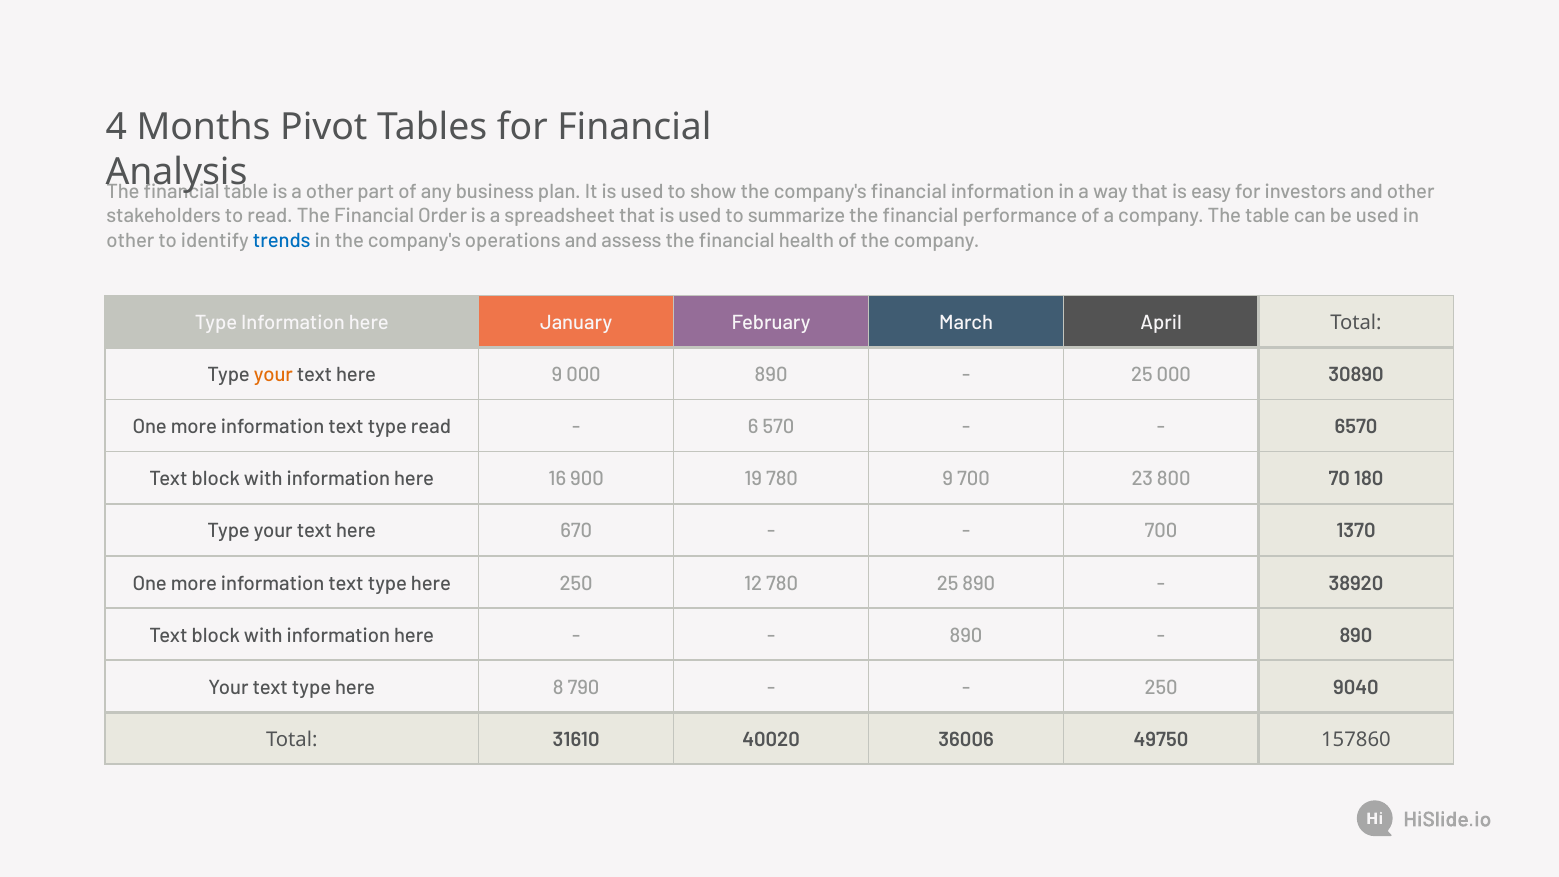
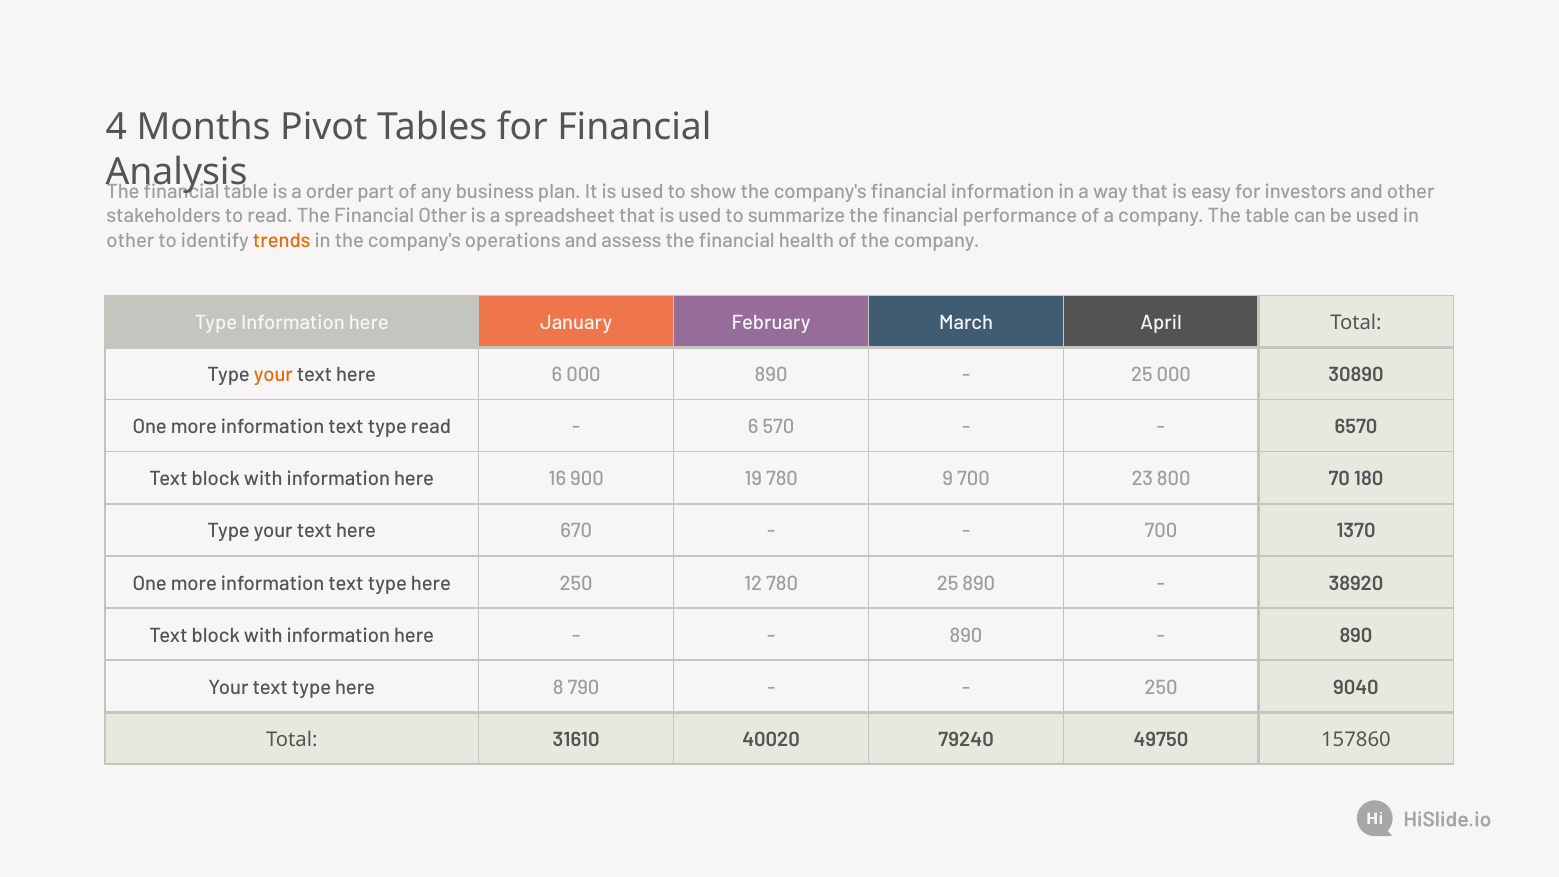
a other: other -> order (330, 192)
Financial Order: Order -> Other (443, 216)
trends colour: blue -> orange (282, 241)
here 9: 9 -> 6 (557, 375)
36006: 36006 -> 79240 (966, 739)
